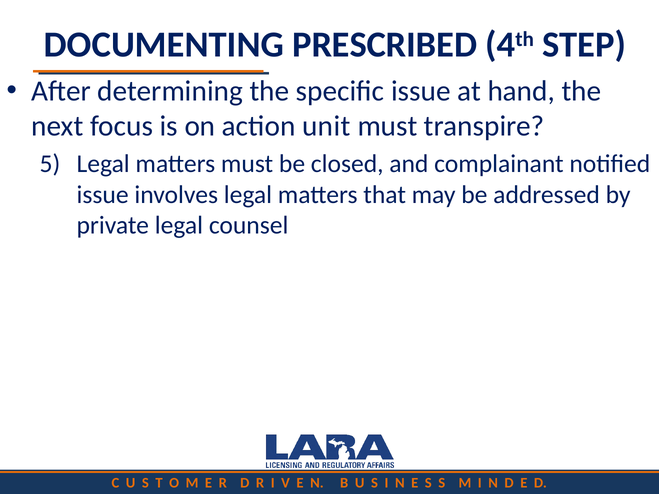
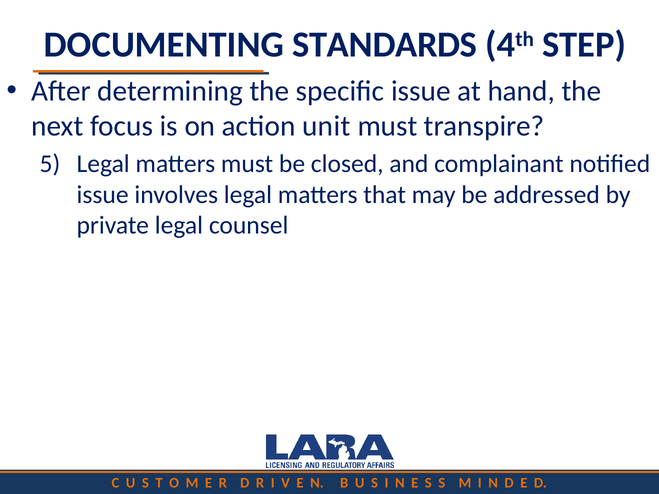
PRESCRIBED: PRESCRIBED -> STANDARDS (385, 45)
